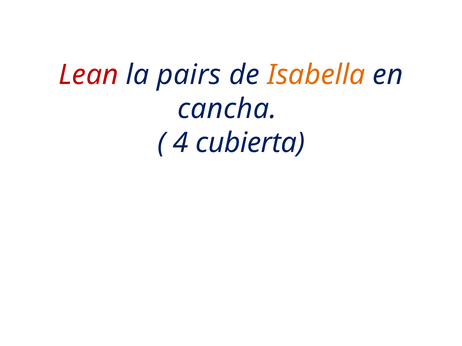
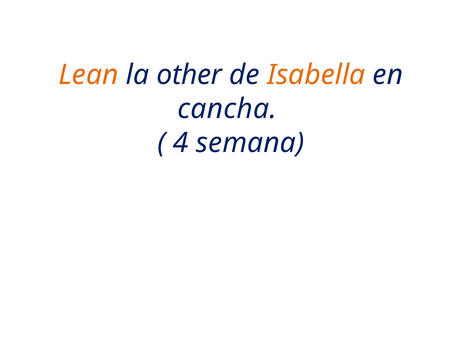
Lean colour: red -> orange (88, 75)
pairs: pairs -> other (189, 75)
cubierta: cubierta -> semana (250, 143)
